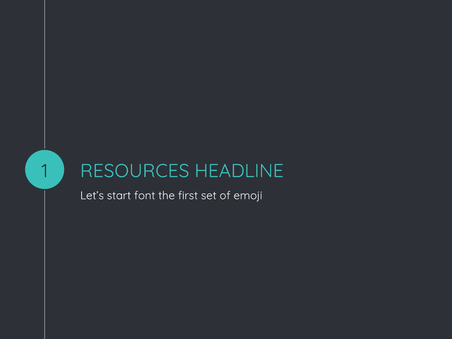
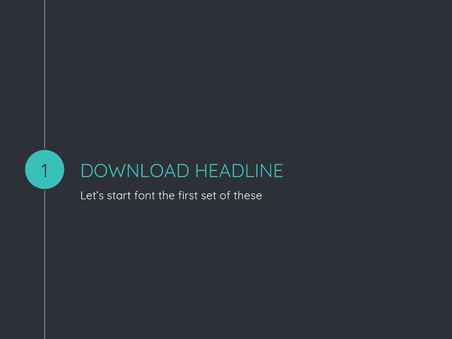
RESOURCES: RESOURCES -> DOWNLOAD (135, 171)
emoji: emoji -> these (248, 196)
